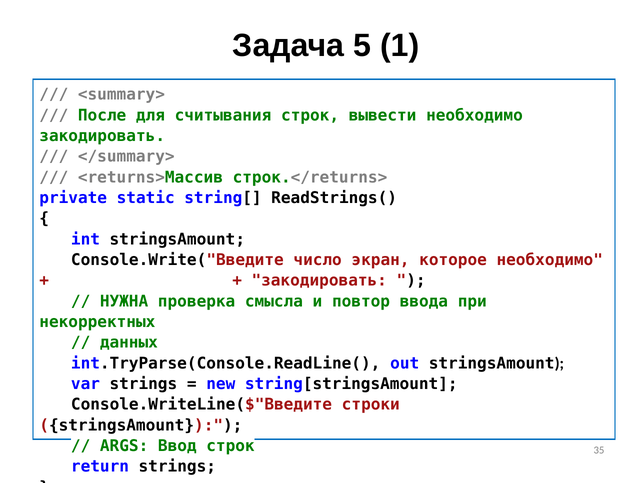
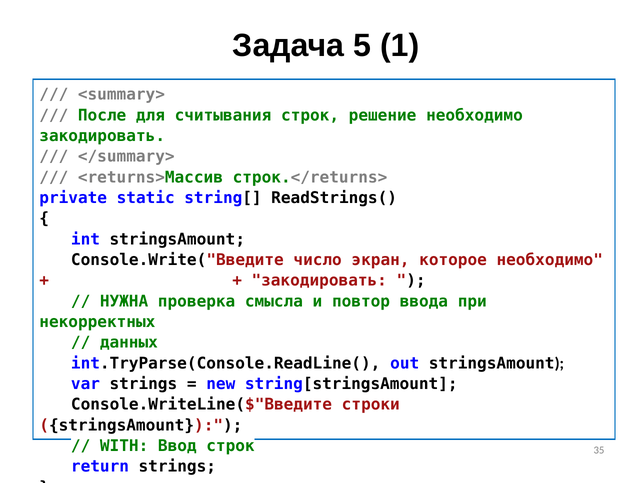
вывести: вывести -> решение (383, 115)
ARGS: ARGS -> WITH (124, 445)
